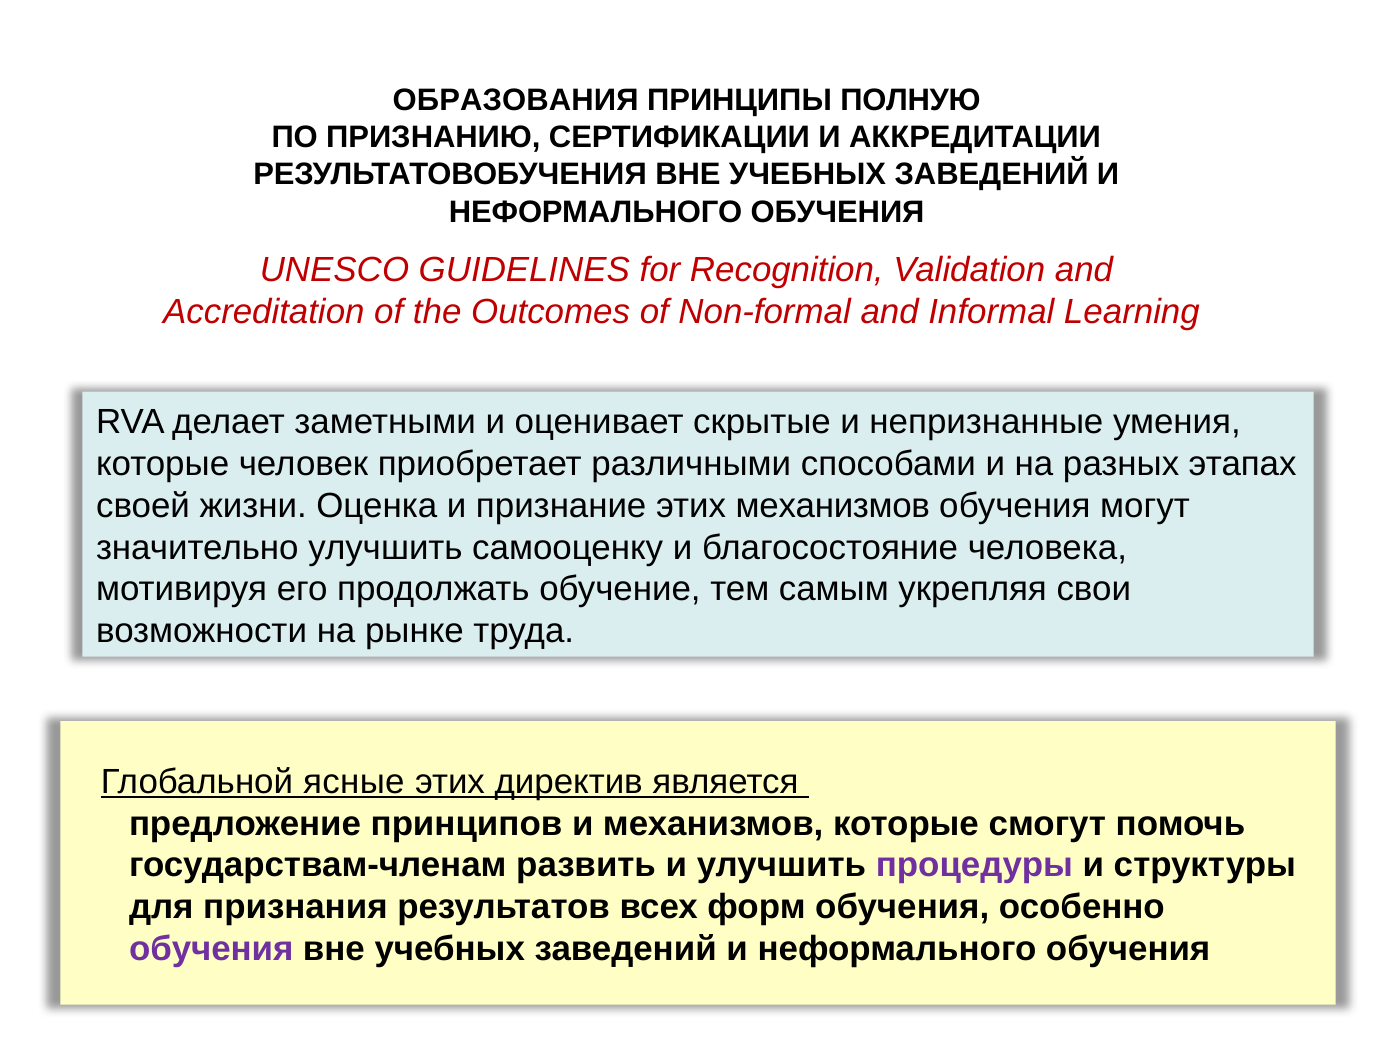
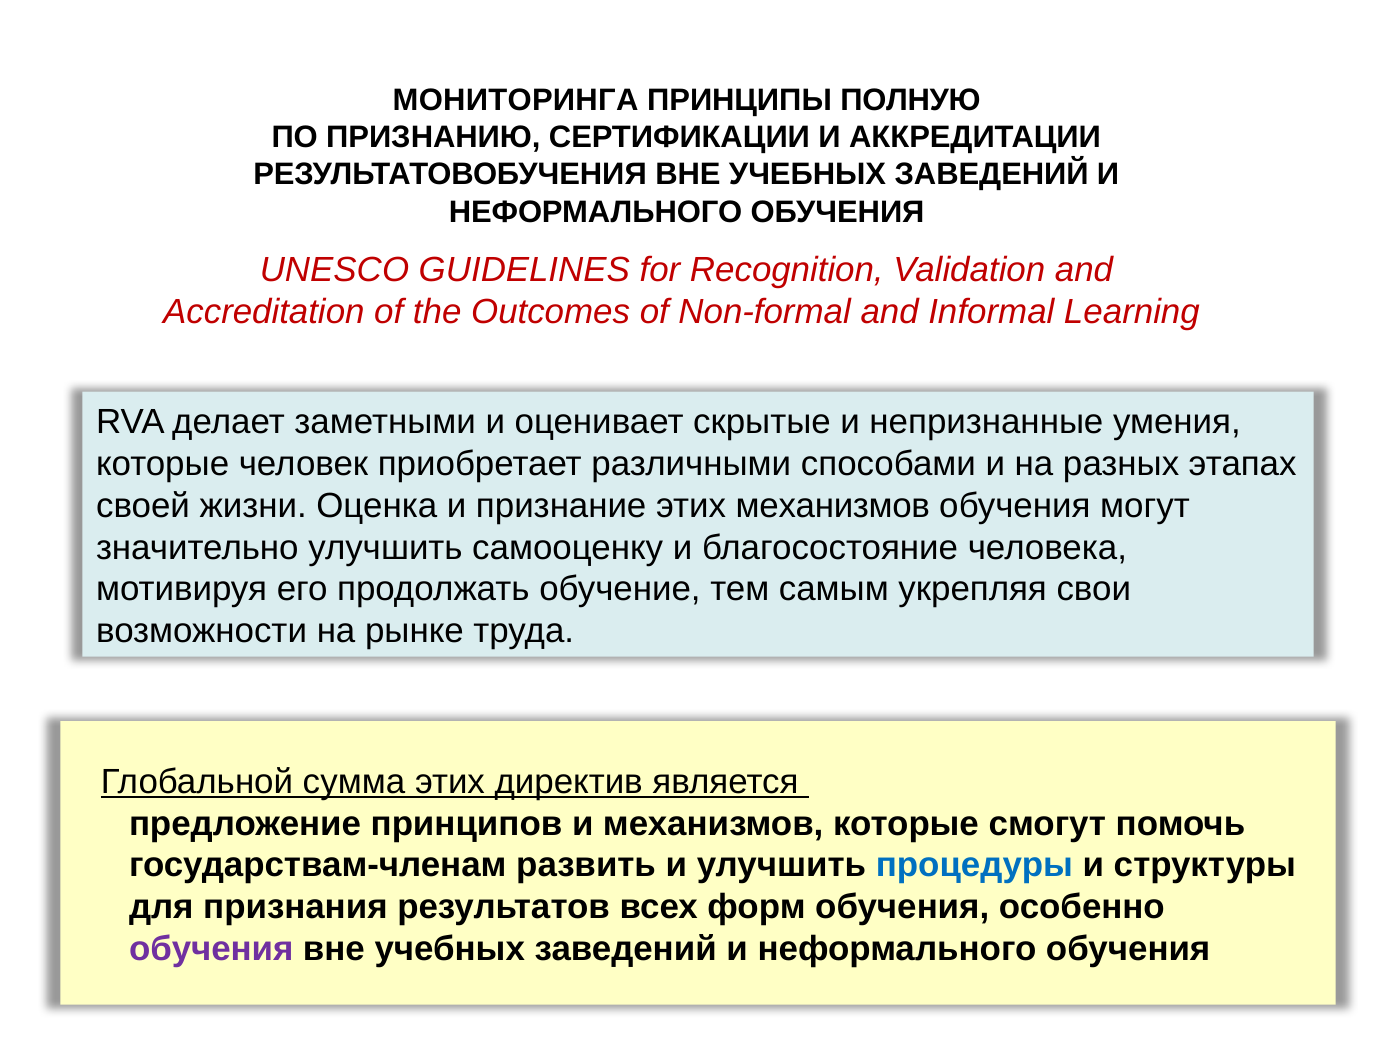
ОБРАЗОВАНИЯ: ОБРАЗОВАНИЯ -> МОНИТОРИНГА (516, 100)
ясные: ясные -> сумма (354, 782)
процедуры colour: purple -> blue (974, 865)
